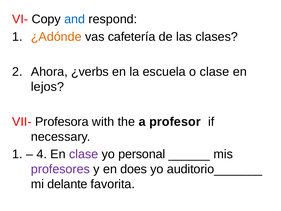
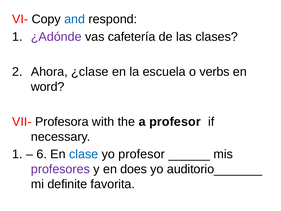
¿Adónde colour: orange -> purple (56, 37)
¿verbs: ¿verbs -> ¿clase (90, 72)
o clase: clase -> verbs (215, 72)
lejos: lejos -> word (48, 87)
4: 4 -> 6 (42, 154)
clase colour: purple -> blue (84, 154)
yo personal: personal -> profesor (142, 154)
delante: delante -> definite (67, 184)
